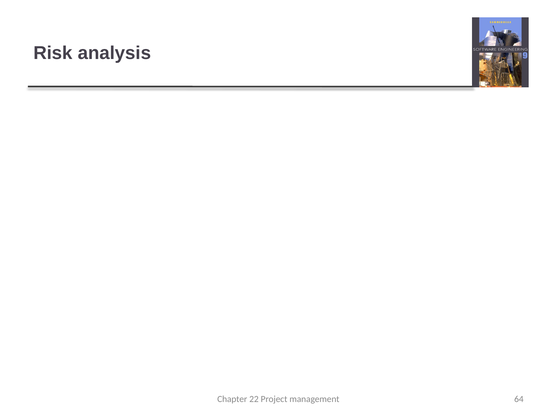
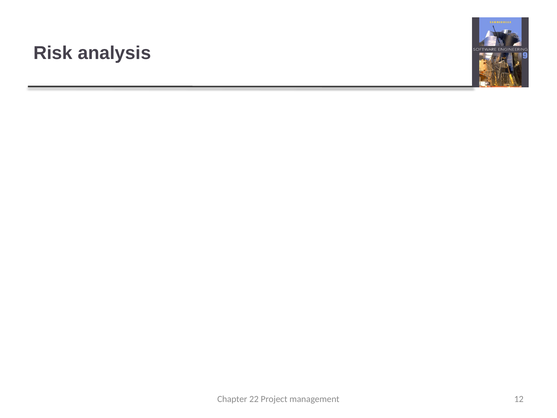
64: 64 -> 12 (519, 399)
